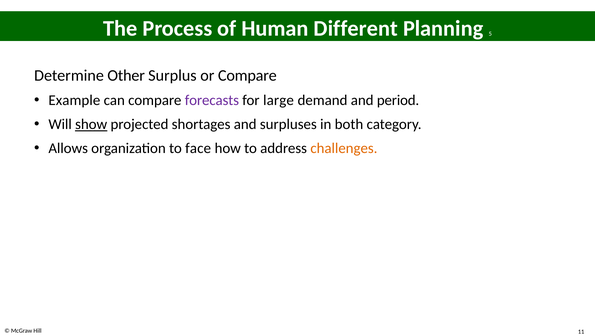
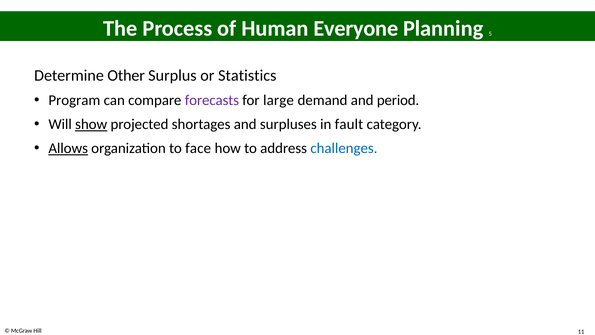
Different: Different -> Everyone (356, 28)
or Compare: Compare -> Statistics (247, 75)
Example: Example -> Program (74, 100)
both: both -> fault (349, 124)
Allows underline: none -> present (68, 148)
challenges colour: orange -> blue (344, 148)
